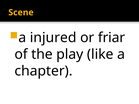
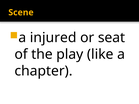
friar: friar -> seat (111, 38)
